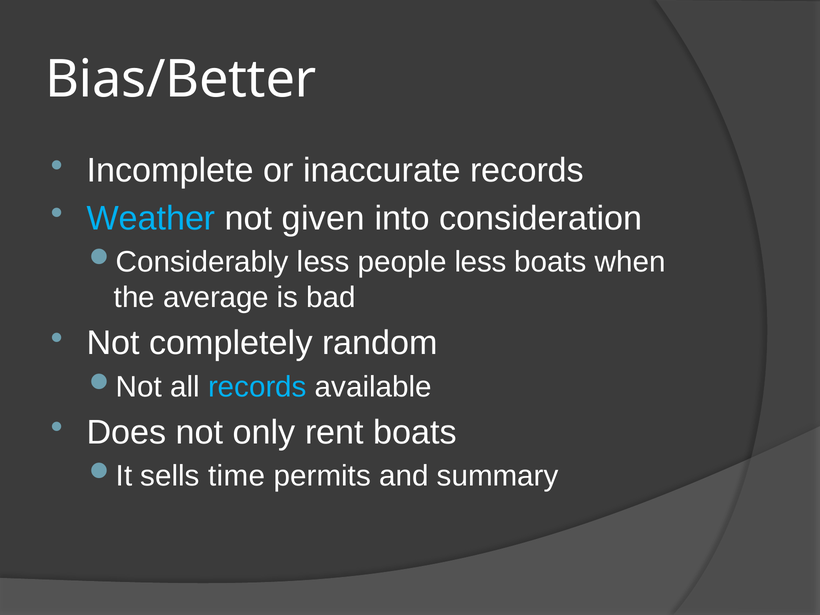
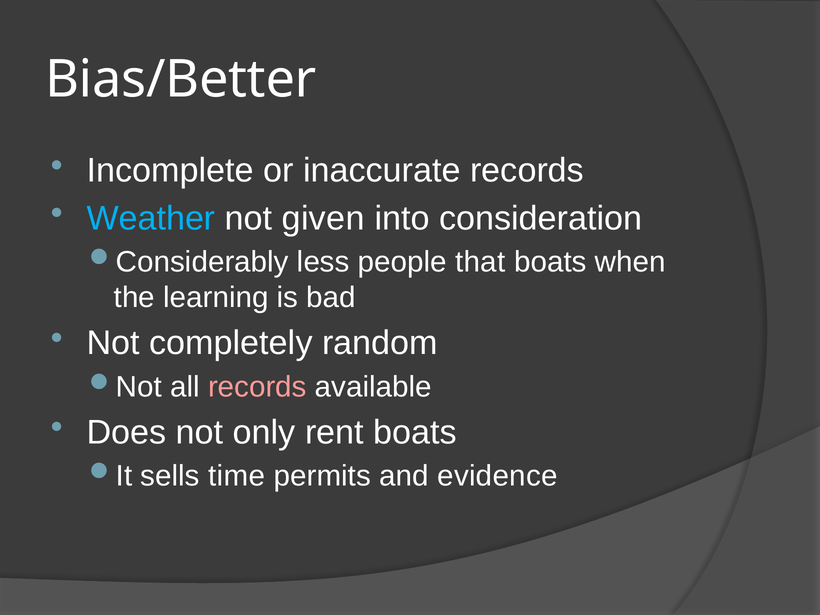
people less: less -> that (480, 262)
average: average -> learning (216, 298)
records colour: light blue -> pink (257, 387)
summary: summary -> evidence (498, 476)
